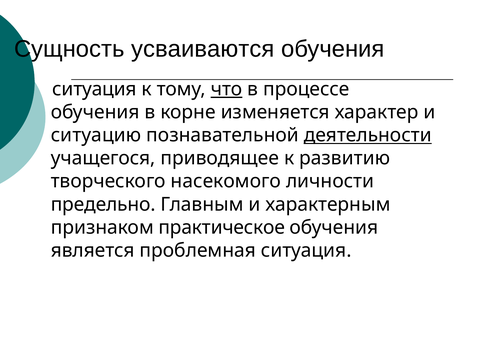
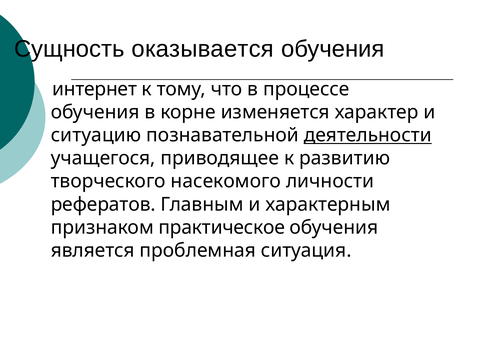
усваиваются: усваиваются -> оказывается (203, 49)
ситуация: ситуация -> интернет (94, 89)
что underline: present -> none (227, 89)
предельно: предельно -> рефератов (103, 204)
